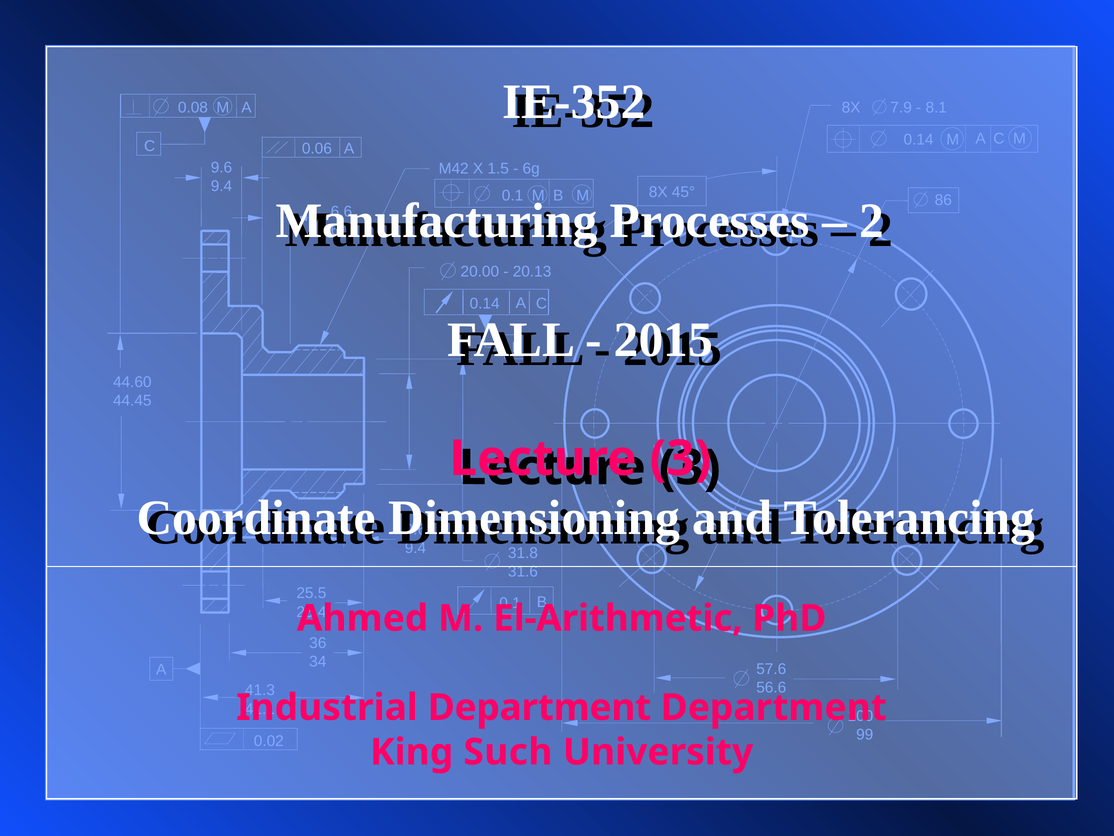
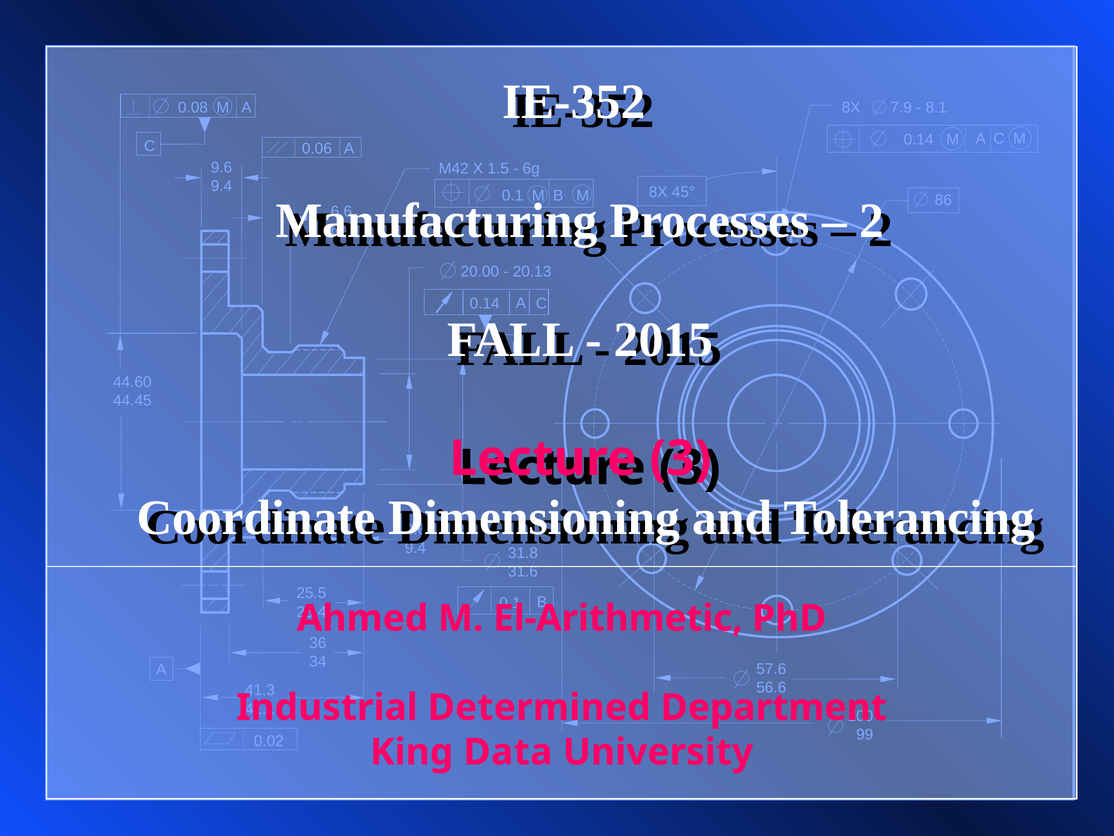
Department: Department -> Determined (539, 707)
Such: Such -> Data (508, 752)
